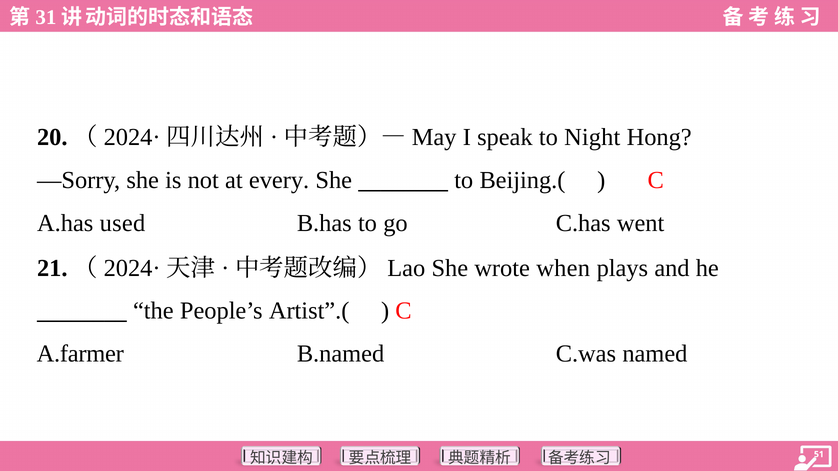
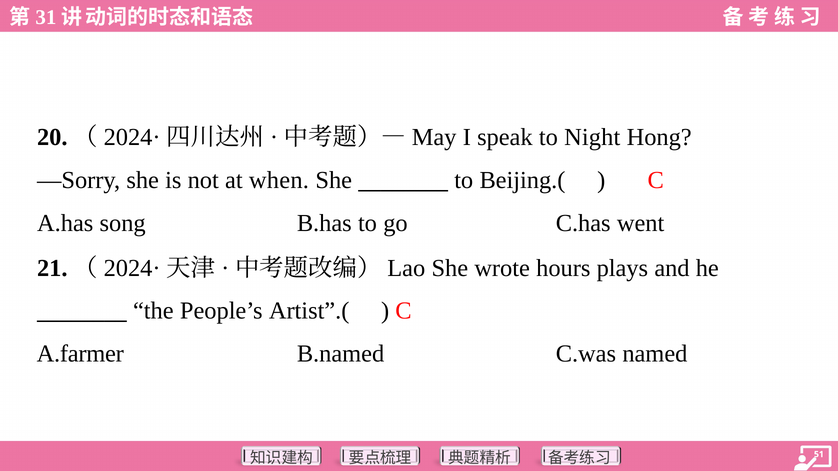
every: every -> when (279, 180)
used: used -> song (123, 223)
when: when -> hours (563, 268)
